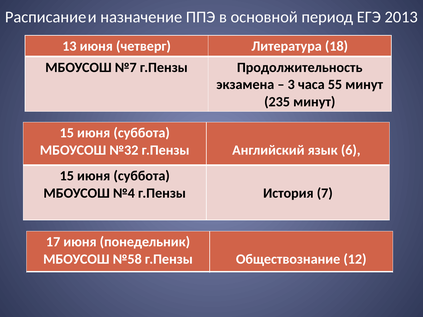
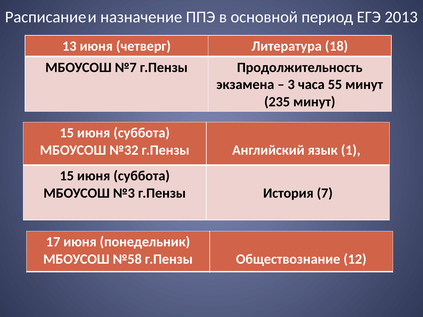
6: 6 -> 1 (351, 150)
№4: №4 -> №3 (124, 193)
